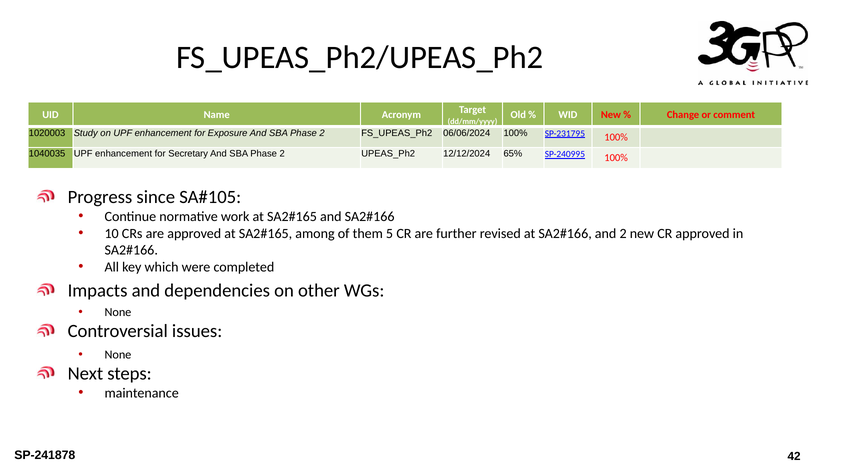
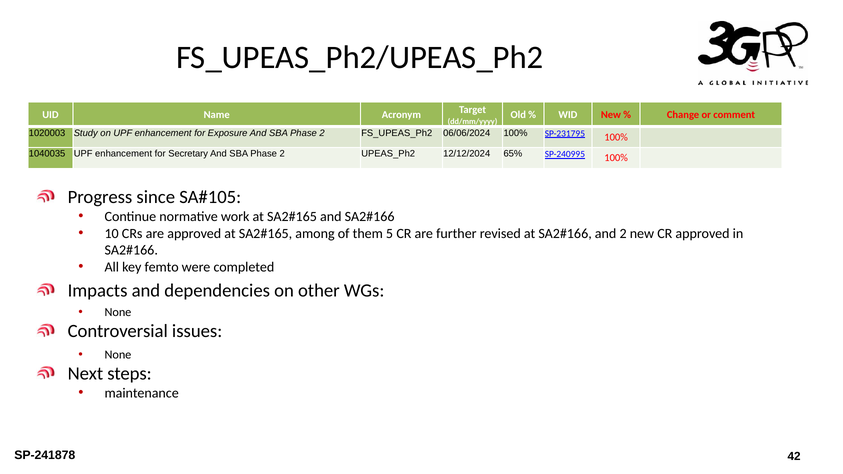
which: which -> femto (162, 267)
